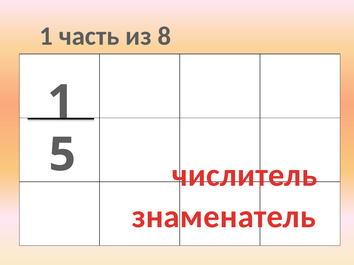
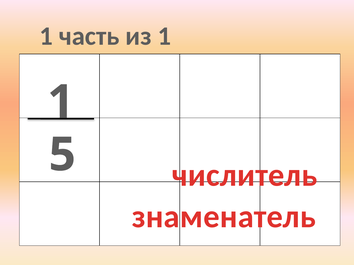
из 8: 8 -> 1 (164, 36)
